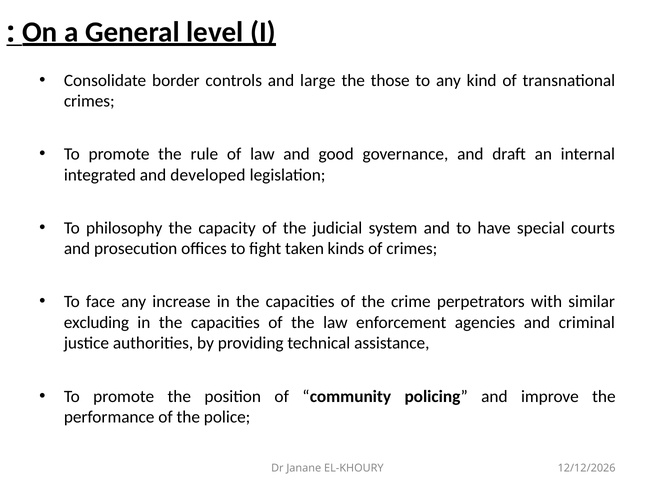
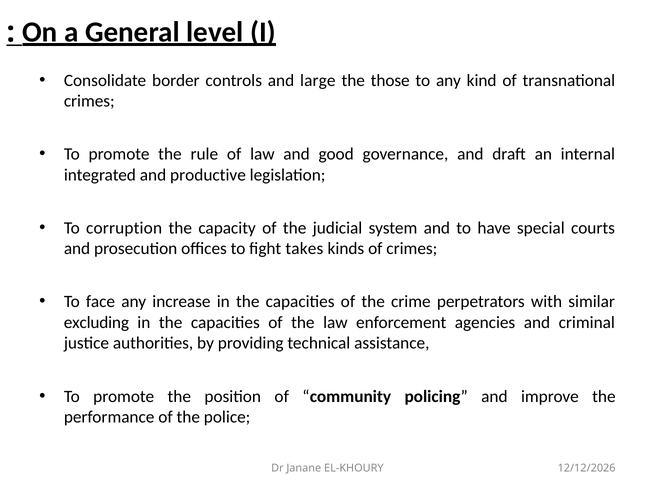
developed: developed -> productive (208, 175)
philosophy: philosophy -> corruption (124, 228)
taken: taken -> takes (304, 249)
